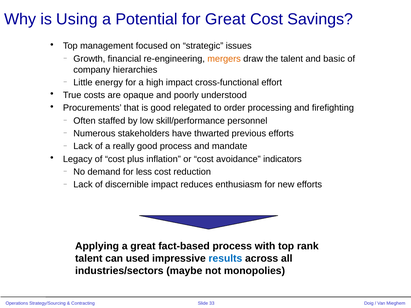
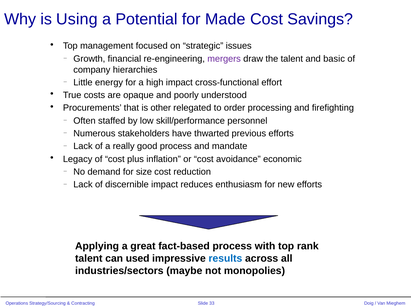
for Great: Great -> Made (225, 19)
mergers colour: orange -> purple (224, 59)
is good: good -> other (161, 108)
indicators: indicators -> economic (282, 159)
less: less -> size (144, 172)
